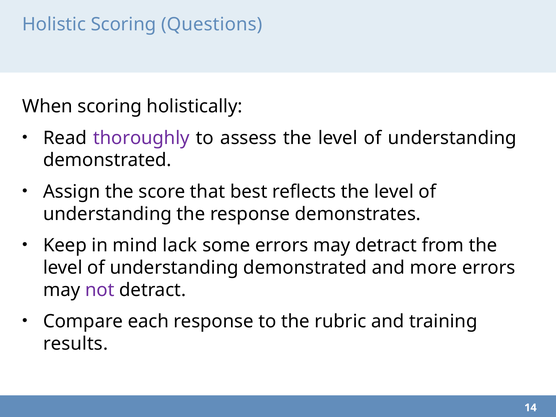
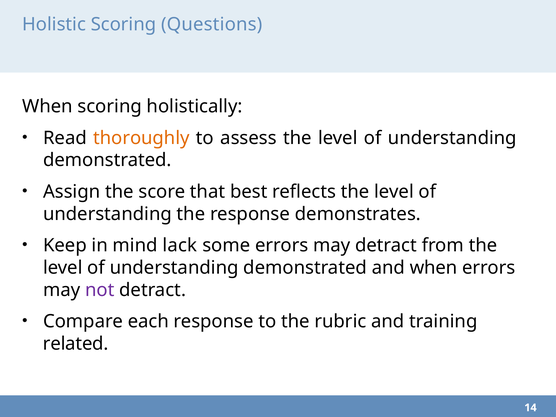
thoroughly colour: purple -> orange (141, 138)
and more: more -> when (434, 268)
results: results -> related (76, 344)
